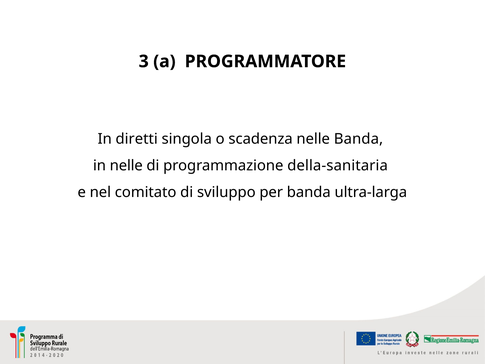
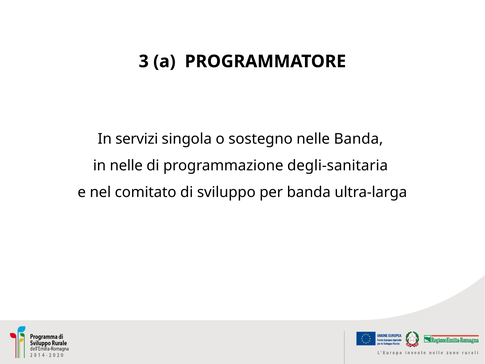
diretti: diretti -> servizi (137, 139)
scadenza: scadenza -> sostegno (261, 139)
della-sanitaria: della-sanitaria -> degli-sanitaria (338, 165)
